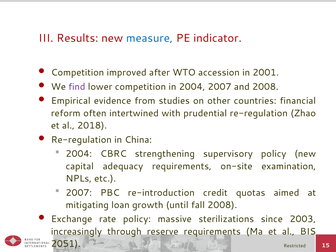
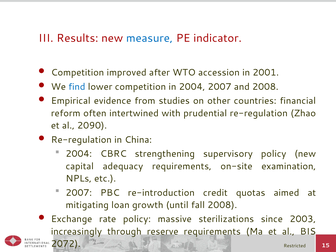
find colour: purple -> blue (77, 87)
2018: 2018 -> 2090 (92, 125)
2051: 2051 -> 2072 (66, 244)
